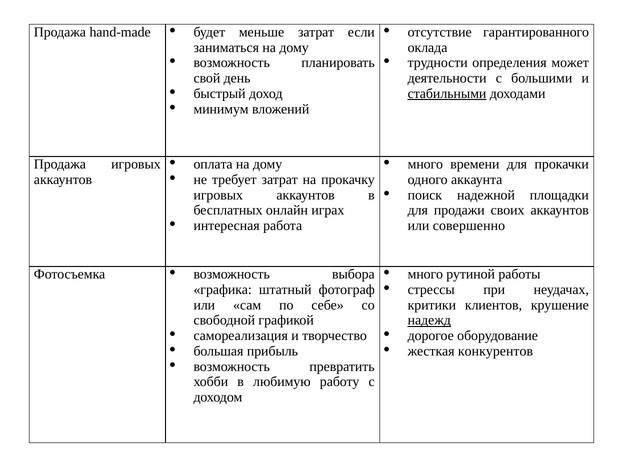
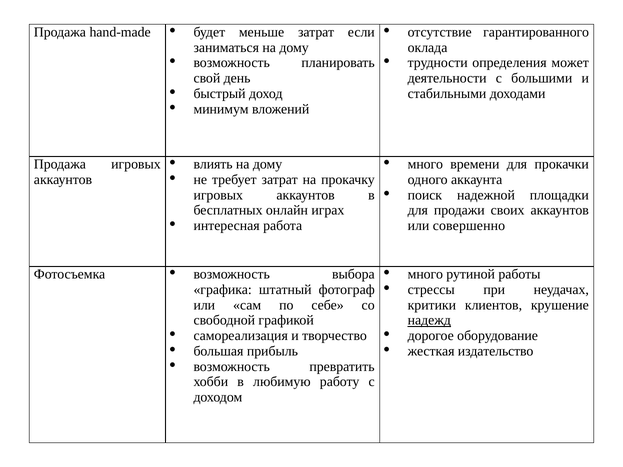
стабильными underline: present -> none (447, 94)
оплата: оплата -> влиять (213, 164)
конкурентов: конкурентов -> издательство (496, 351)
